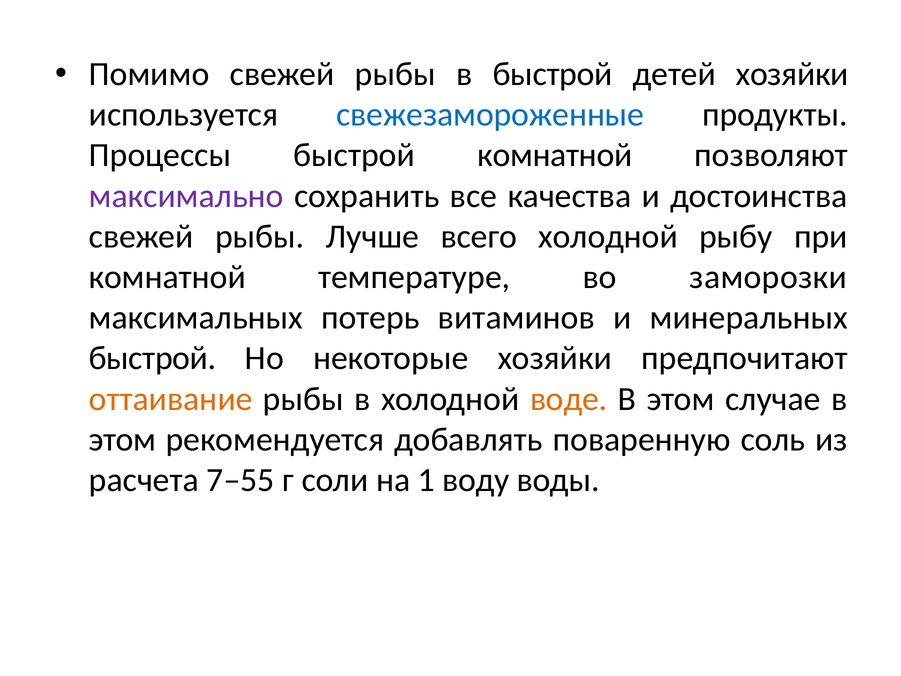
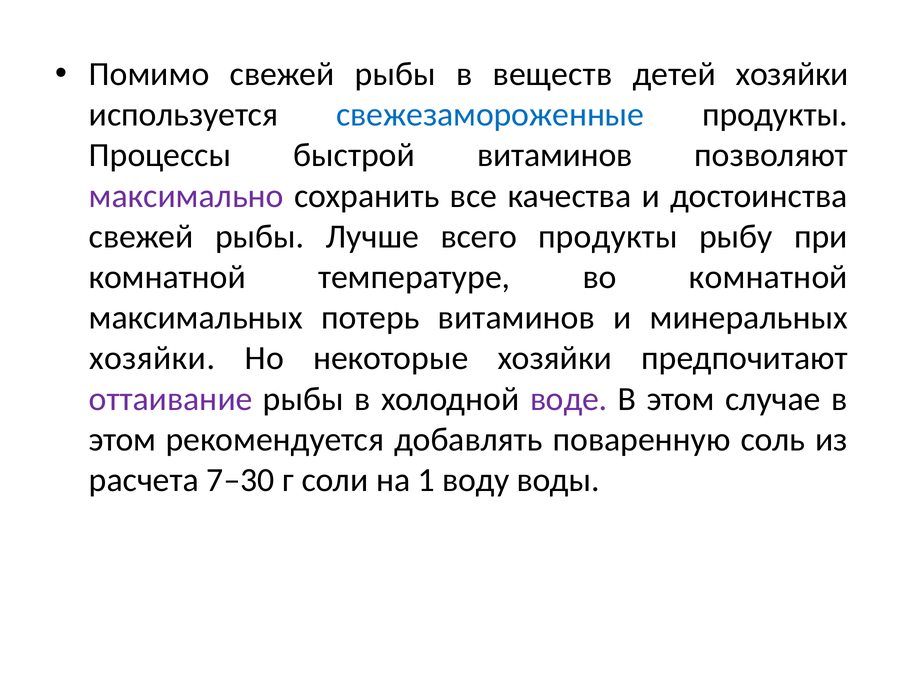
в быстрой: быстрой -> веществ (552, 74)
быстрой комнатной: комнатной -> витаминов (555, 155)
всего холодной: холодной -> продукты (608, 236)
во заморозки: заморозки -> комнатной (768, 277)
быстрой: быстрой -> хозяйки (152, 358)
оттаивание colour: orange -> purple (171, 399)
воде colour: orange -> purple (569, 399)
7–55: 7–55 -> 7–30 (241, 480)
